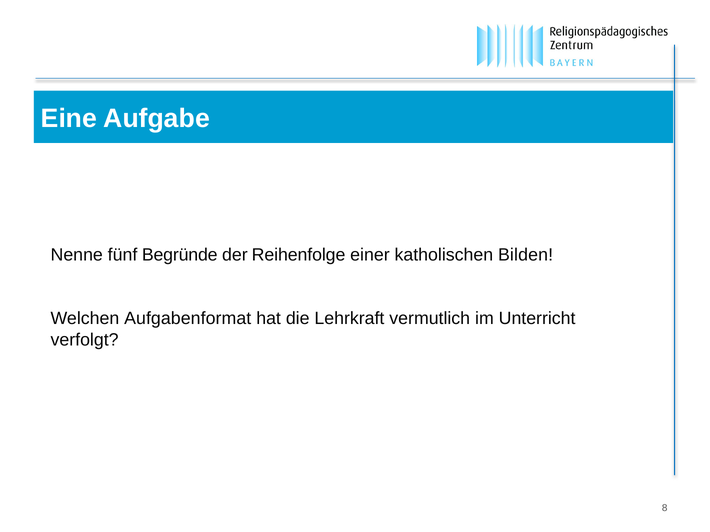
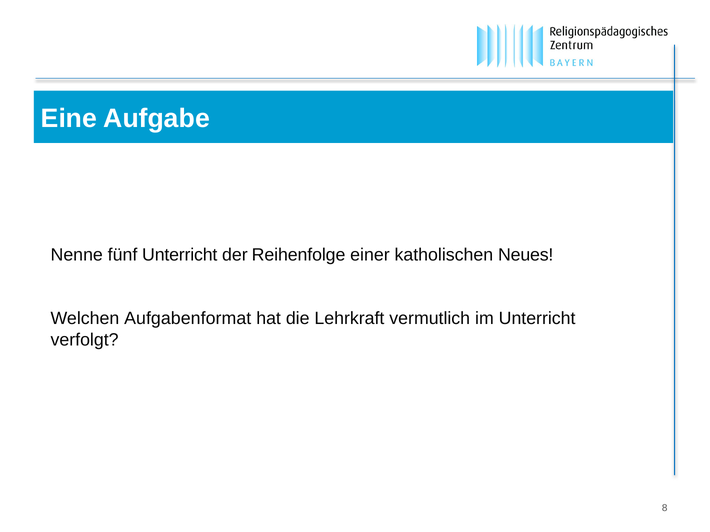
fünf Begründe: Begründe -> Unterricht (180, 255)
Bilden: Bilden -> Neues (526, 255)
